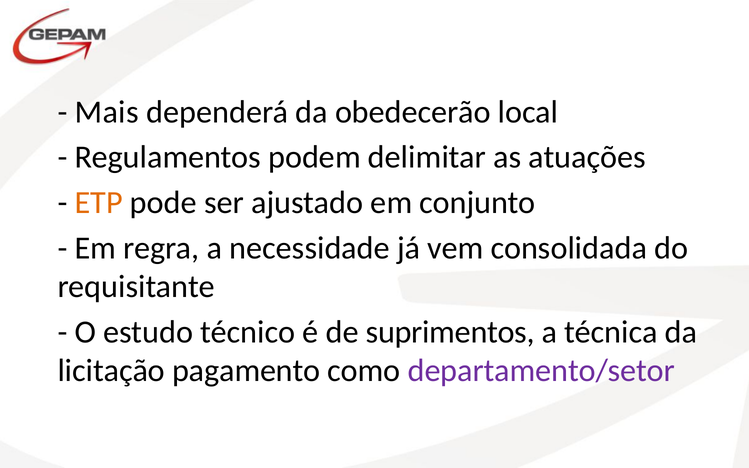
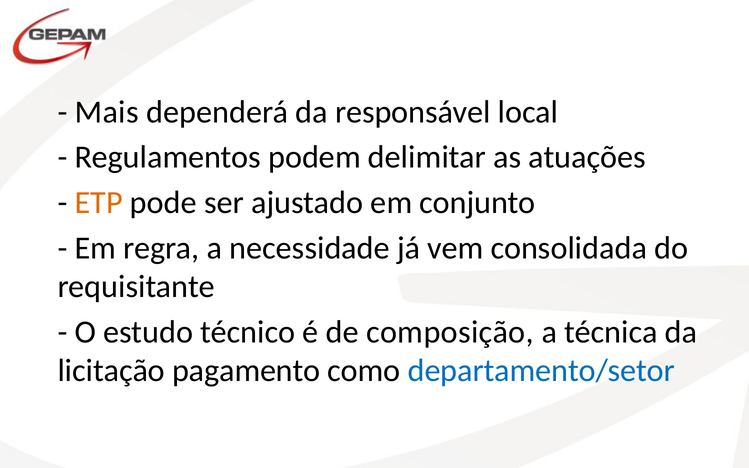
obedecerão: obedecerão -> responsável (413, 112)
suprimentos: suprimentos -> composição (450, 332)
departamento/setor colour: purple -> blue (541, 371)
